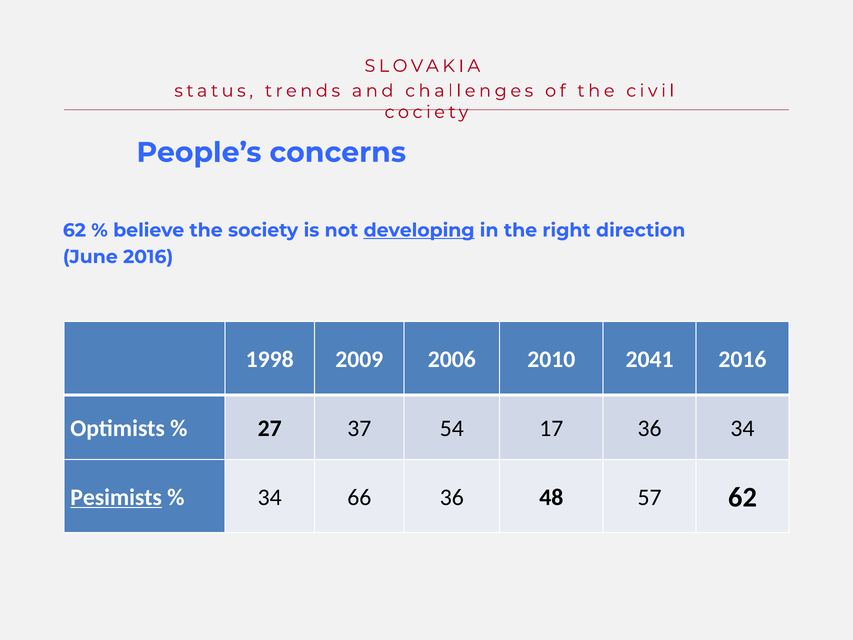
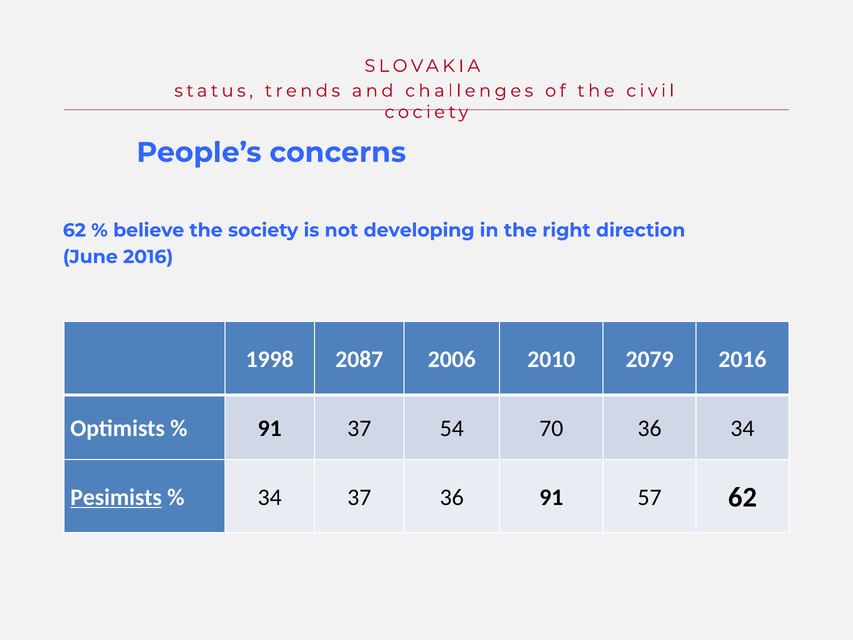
developing underline: present -> none (419, 230)
2009: 2009 -> 2087 (359, 359)
2041: 2041 -> 2079 (650, 359)
27: 27 -> 91 (270, 428)
17: 17 -> 70 (551, 428)
34 66: 66 -> 37 (359, 497)
36 48: 48 -> 91 (551, 497)
